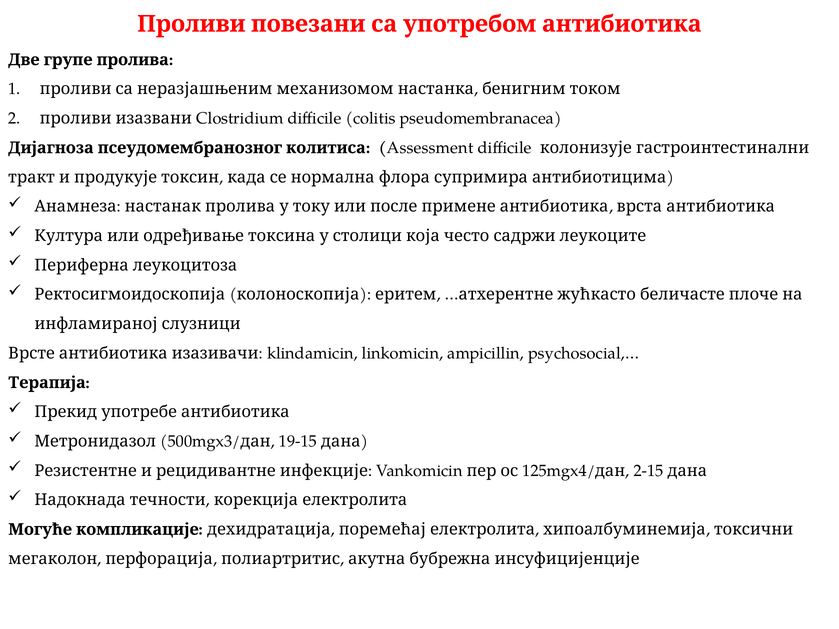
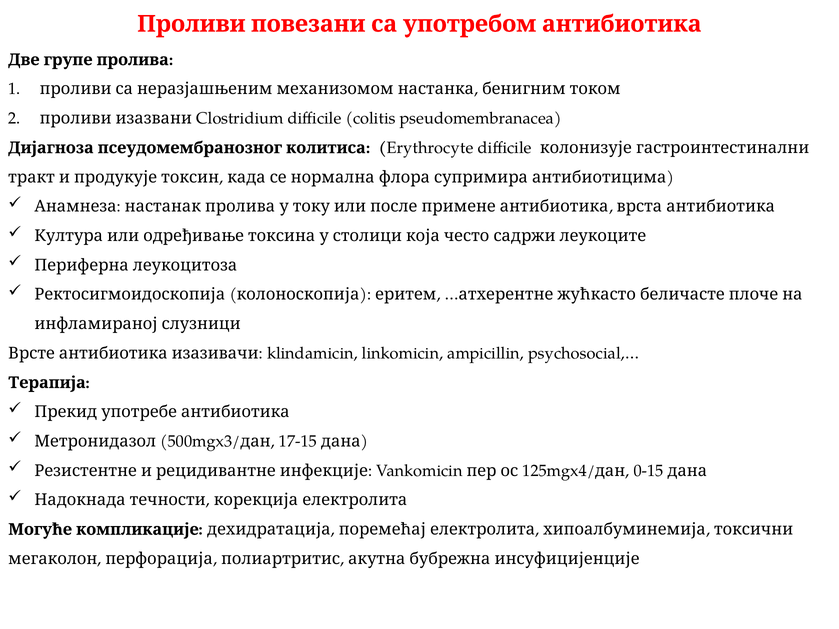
Assessment: Assessment -> Erythrocyte (430, 148)
19-15: 19-15 -> 17-15 (298, 442)
2-15: 2-15 -> 0-15 (649, 471)
